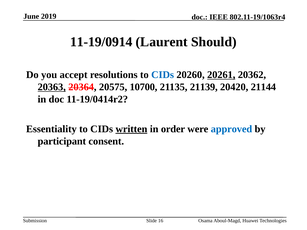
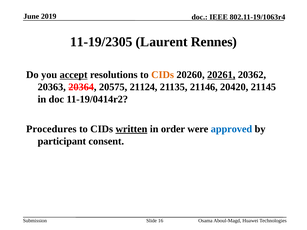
11-19/0914: 11-19/0914 -> 11-19/2305 (101, 42)
Should: Should -> Rennes (214, 42)
accept underline: none -> present (74, 75)
CIDs colour: blue -> orange (163, 75)
20363 underline: present -> none (52, 87)
10700: 10700 -> 21124 (144, 87)
21139: 21139 -> 21146 (204, 87)
21144: 21144 -> 21145 (263, 87)
Essentiality: Essentiality -> Procedures (51, 129)
